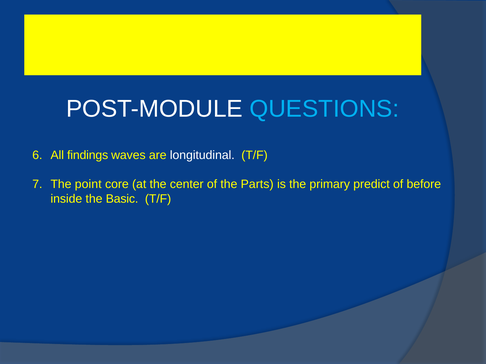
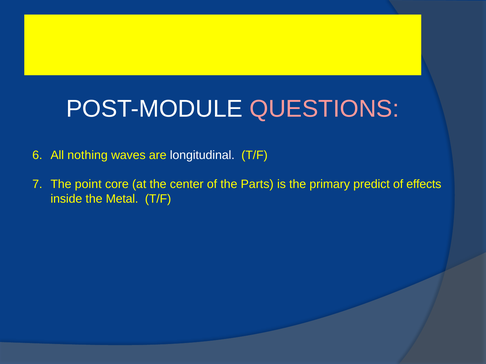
QUESTIONS colour: light blue -> pink (324, 109)
findings: findings -> nothing (88, 155)
before: before -> effects (424, 184)
Basic: Basic -> Metal (122, 199)
